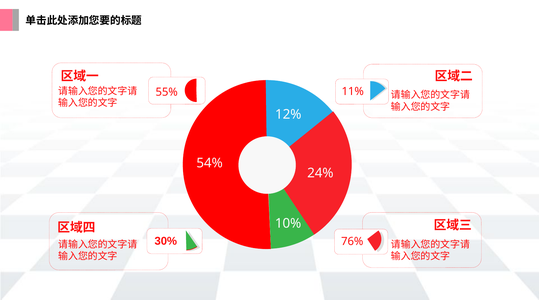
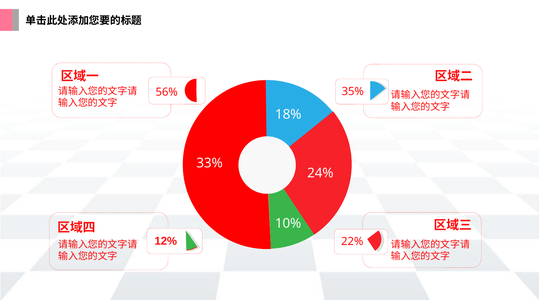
11%: 11% -> 35% (353, 91)
55%: 55% -> 56% (167, 92)
12%: 12% -> 18% (288, 114)
54%: 54% -> 33% (210, 163)
30%: 30% -> 12% (166, 241)
76%: 76% -> 22% (352, 241)
